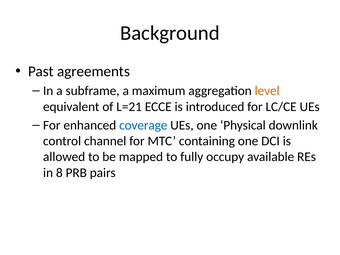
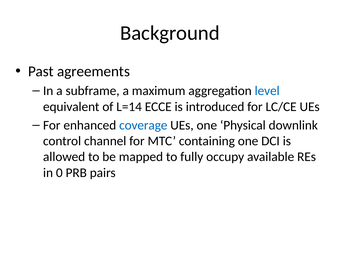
level colour: orange -> blue (267, 91)
L=21: L=21 -> L=14 (129, 107)
8: 8 -> 0 (59, 173)
